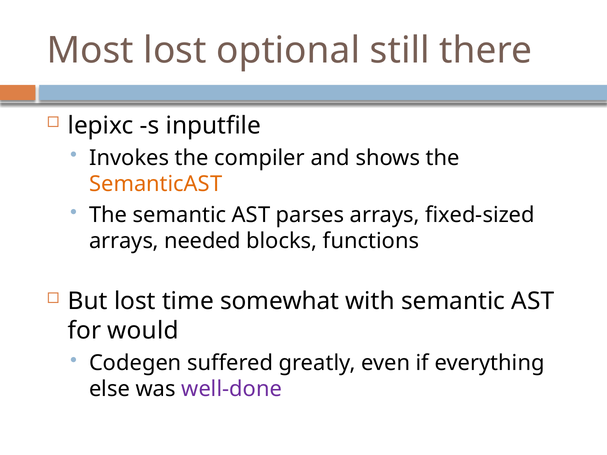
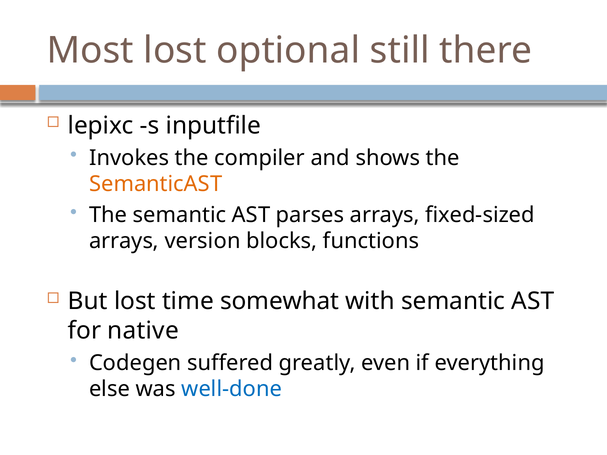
needed: needed -> version (203, 241)
would: would -> native (143, 331)
well-done colour: purple -> blue (232, 389)
